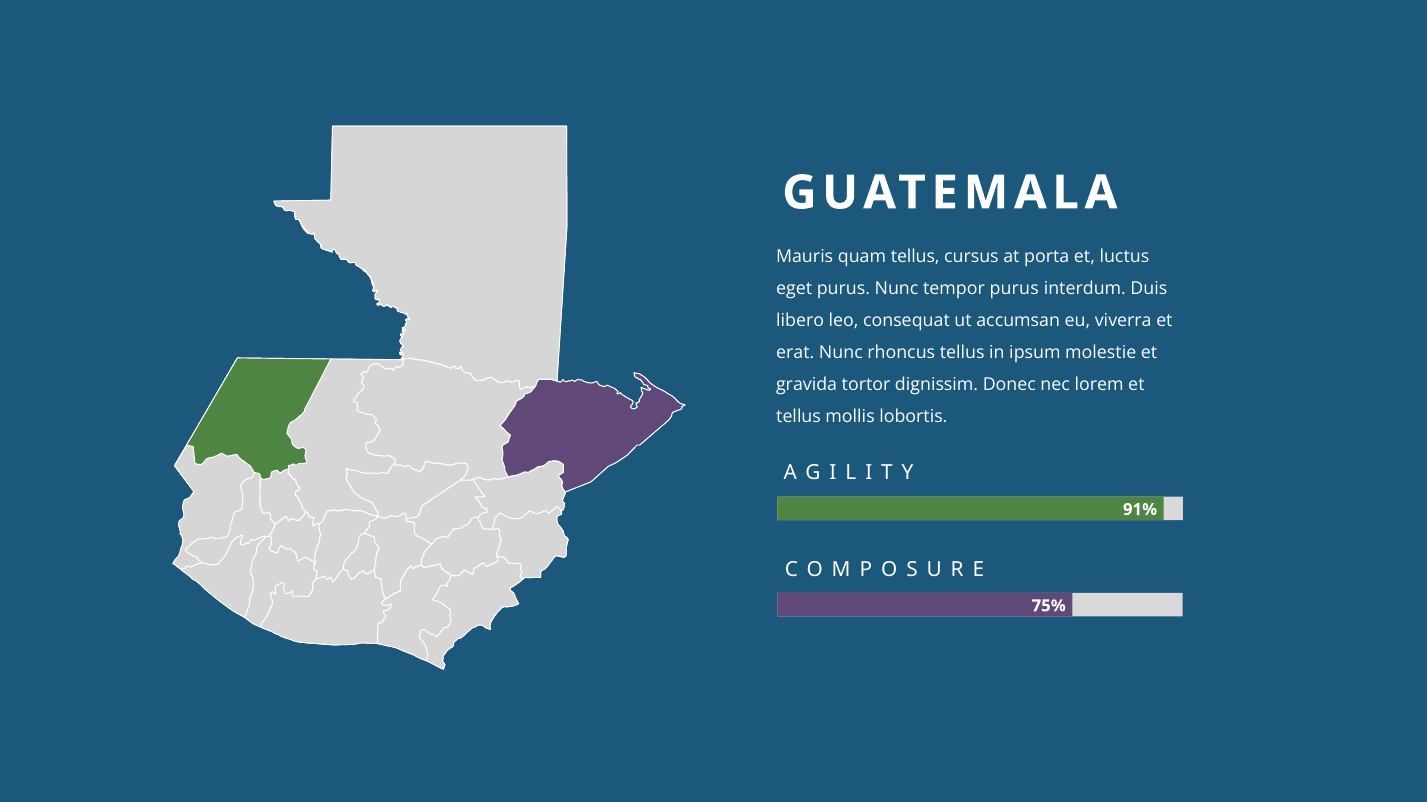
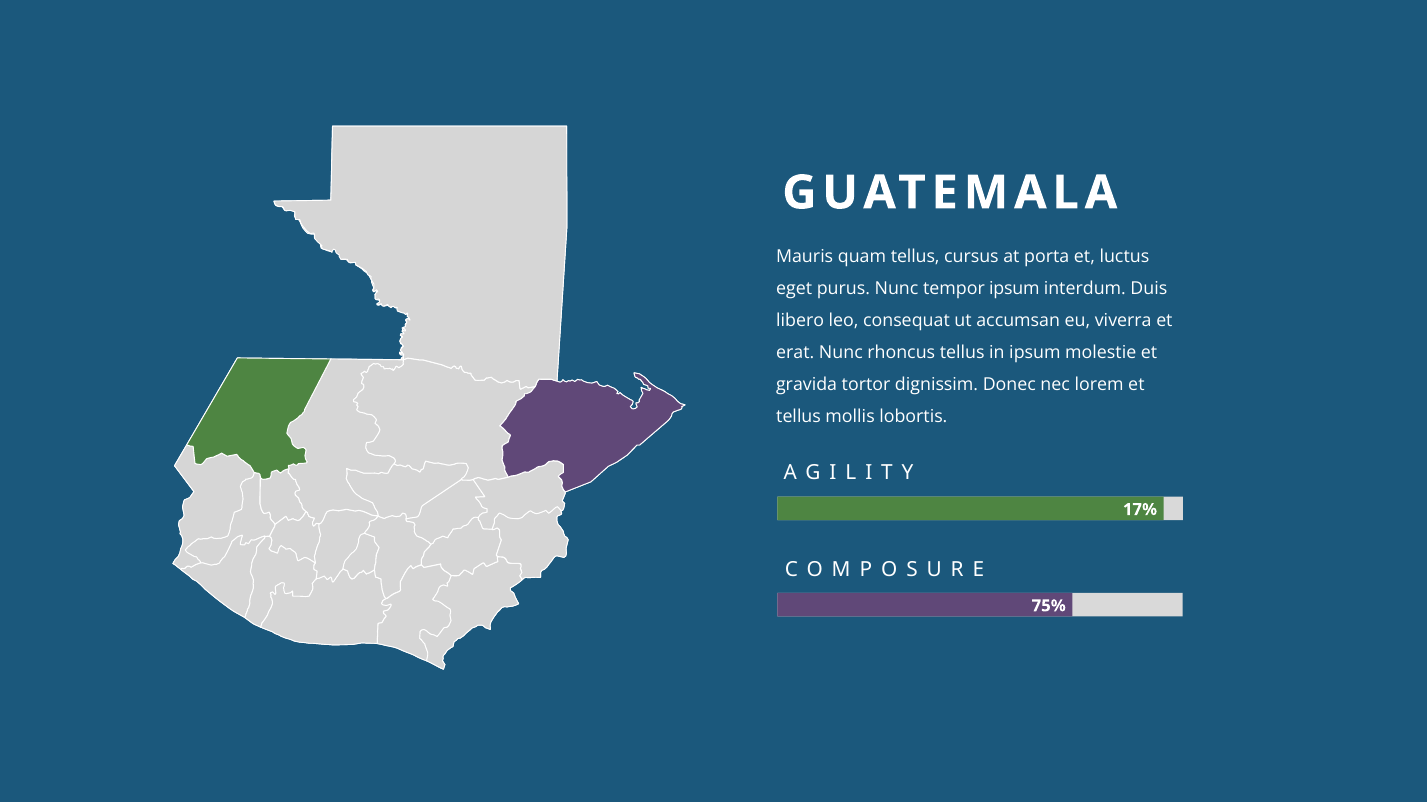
tempor purus: purus -> ipsum (1014, 289)
91%: 91% -> 17% (1140, 510)
